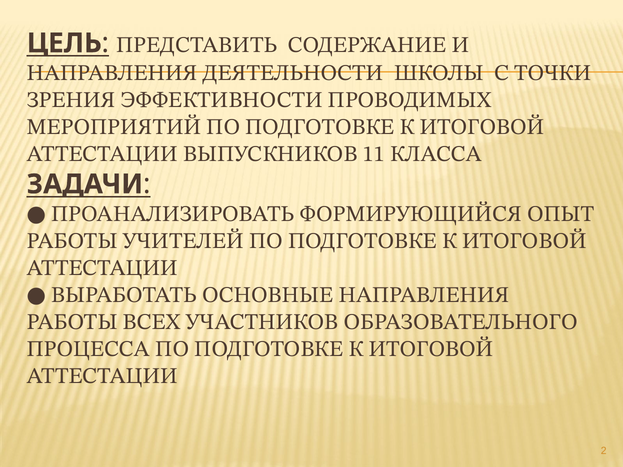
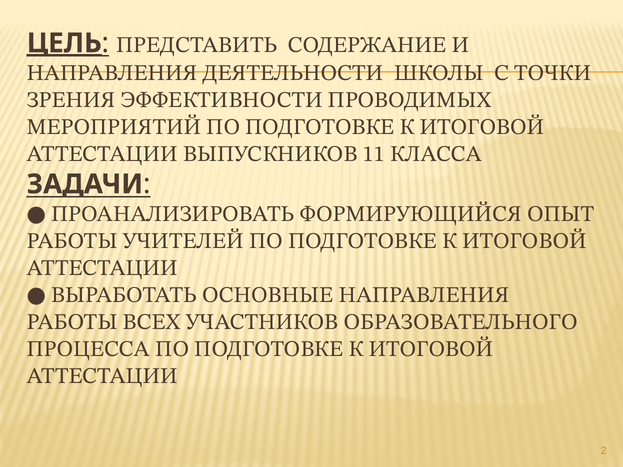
ЦЕЛЬ underline: none -> present (64, 43)
